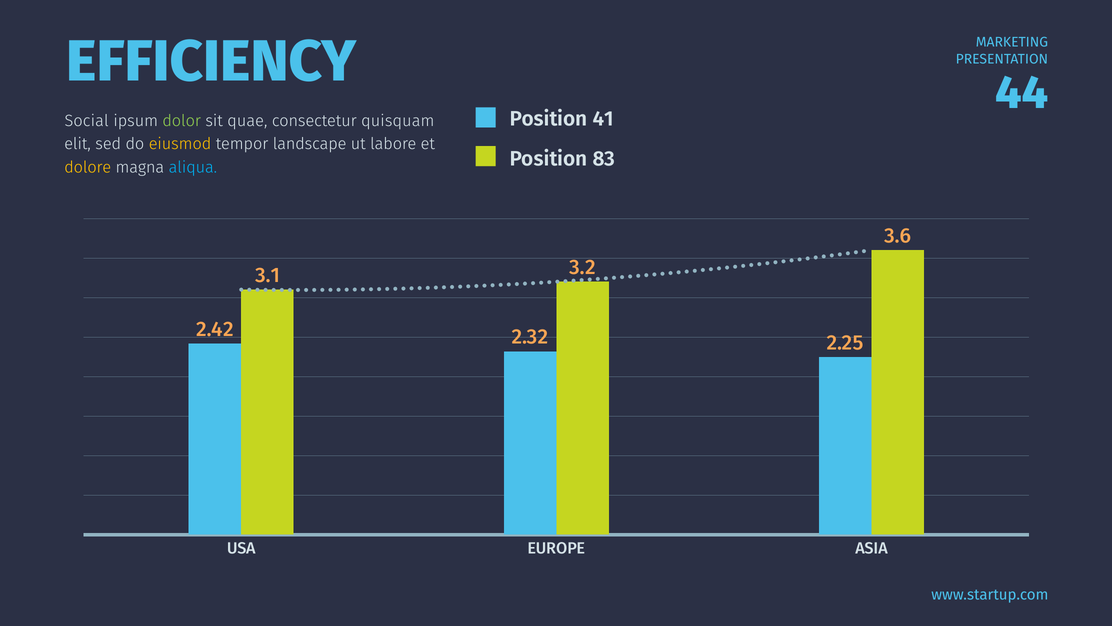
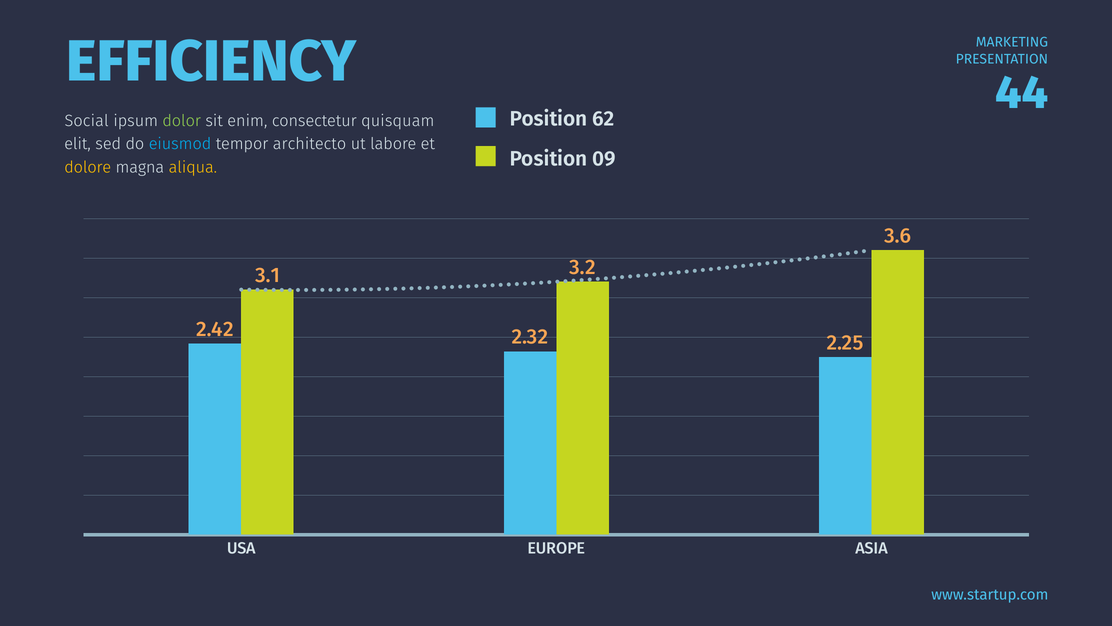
41: 41 -> 62 (603, 119)
quae: quae -> enim (247, 121)
eiusmod colour: yellow -> light blue (180, 144)
landscape: landscape -> architecto (310, 144)
83: 83 -> 09 (604, 159)
aliqua colour: light blue -> yellow (193, 167)
